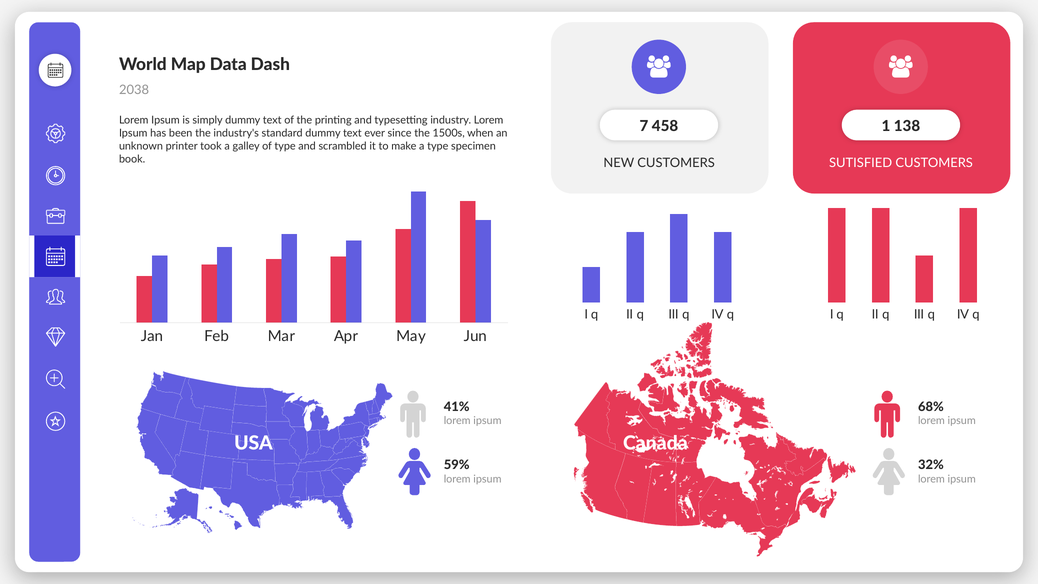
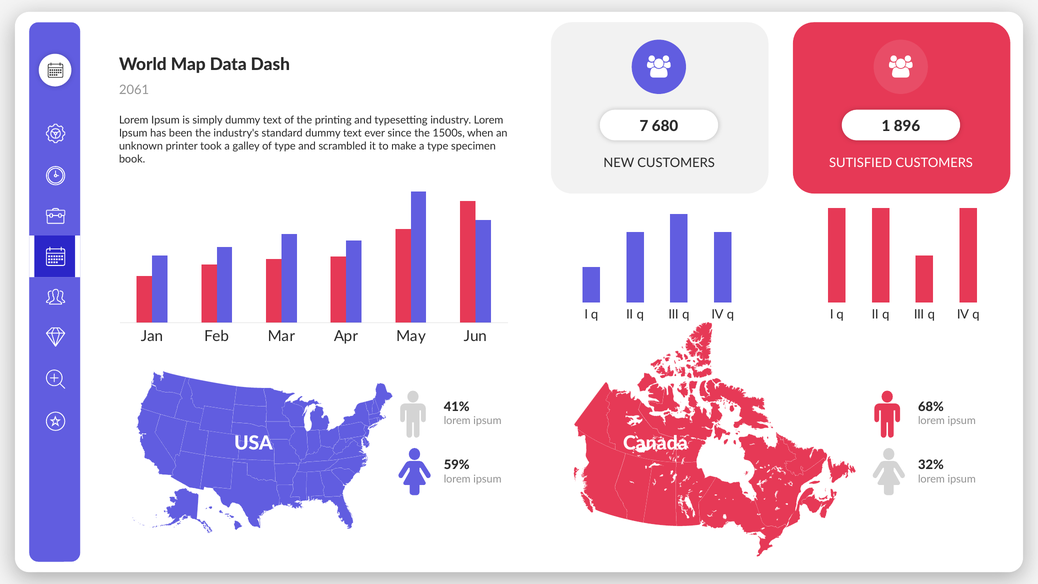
2038: 2038 -> 2061 (134, 90)
458: 458 -> 680 (665, 126)
138: 138 -> 896 (907, 126)
